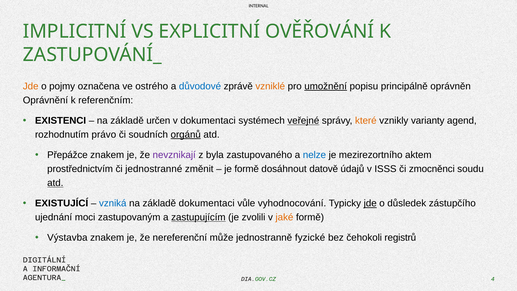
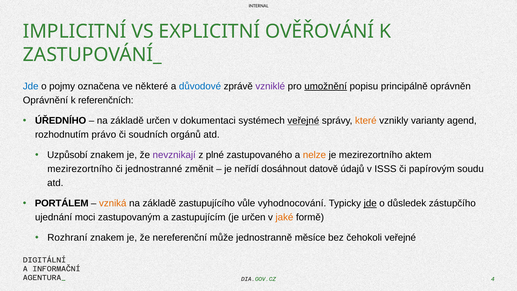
Jde colour: orange -> blue (31, 86)
ostrého: ostrého -> některé (152, 86)
vzniklé colour: orange -> purple (270, 86)
referenčním: referenčním -> referenčních (106, 100)
EXISTENCI: EXISTENCI -> ÚŘEDNÍHO (61, 121)
orgánů underline: present -> none (186, 135)
Přepážce: Přepážce -> Uzpůsobí (67, 155)
byla: byla -> plné (215, 155)
nelze colour: blue -> orange (314, 155)
prostřednictvím: prostřednictvím -> mezirezortního (80, 169)
je formě: formě -> neřídí (247, 169)
zmocněnci: zmocněnci -> papírovým (432, 169)
atd underline: present -> none (55, 183)
EXISTUJÍCÍ: EXISTUJÍCÍ -> PORTÁLEM (62, 203)
vzniká colour: blue -> orange (113, 203)
základě dokumentaci: dokumentaci -> zastupujícího (207, 203)
zastupujícím underline: present -> none (198, 217)
je zvolili: zvolili -> určen (254, 217)
Výstavba: Výstavba -> Rozhraní (67, 238)
fyzické: fyzické -> měsíce (310, 238)
čehokoli registrů: registrů -> veřejné (400, 238)
